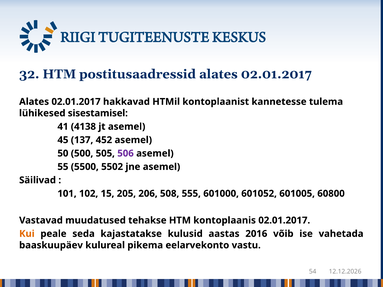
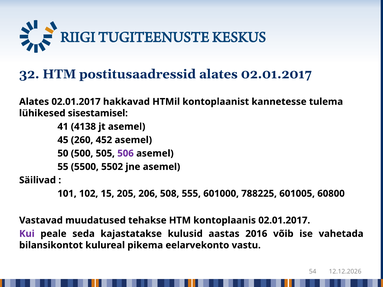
137: 137 -> 260 (82, 140)
601052: 601052 -> 788225 (259, 194)
Kui colour: orange -> purple (27, 234)
baaskuupäev: baaskuupäev -> bilansikontot (51, 245)
